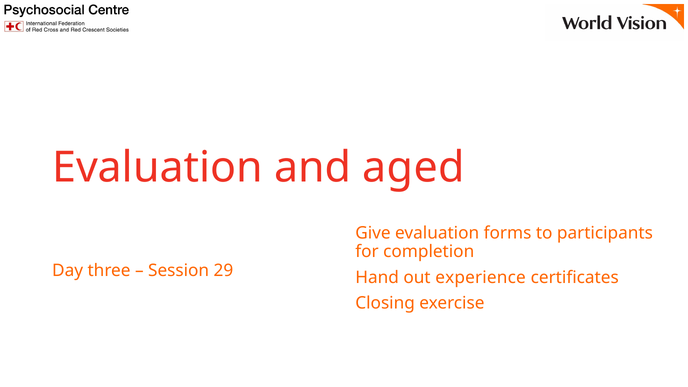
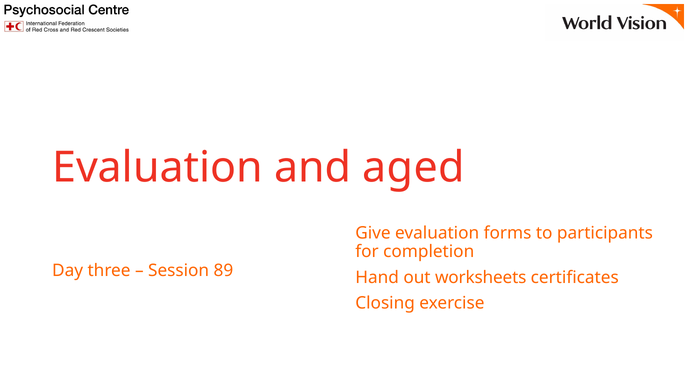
29: 29 -> 89 (223, 271)
experience: experience -> worksheets (481, 277)
